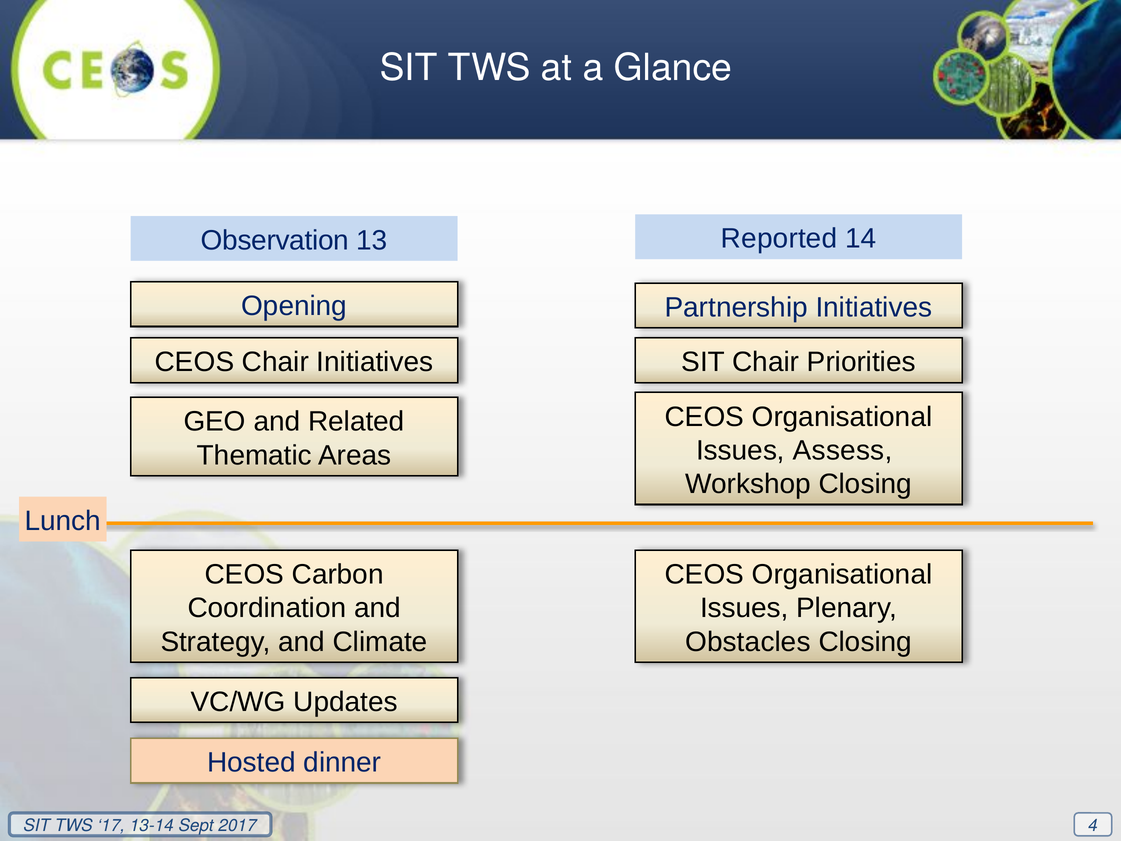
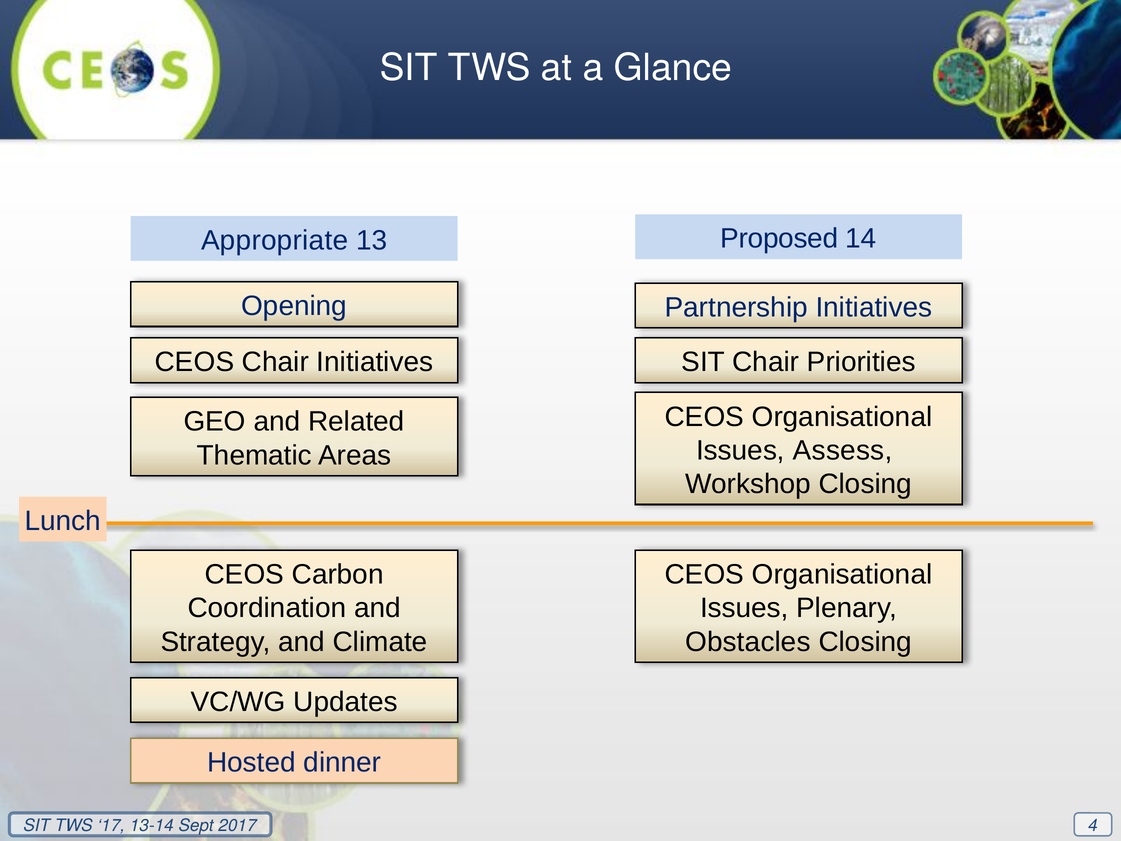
Observation: Observation -> Appropriate (275, 240)
Reported: Reported -> Proposed (779, 239)
